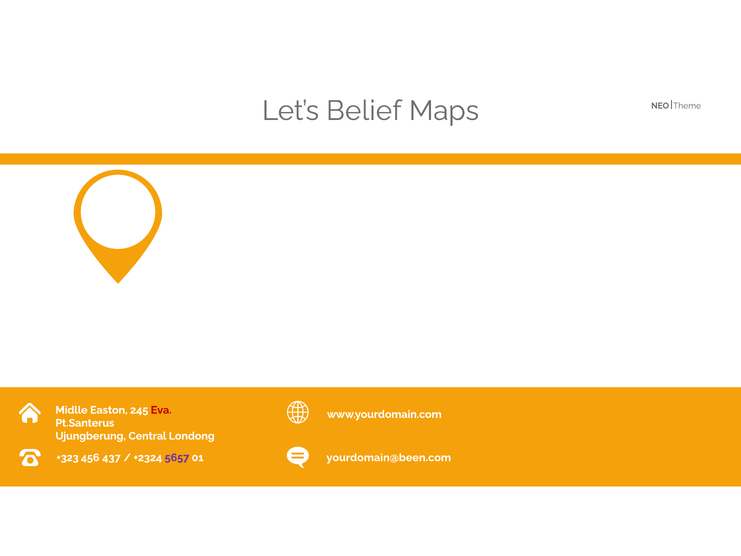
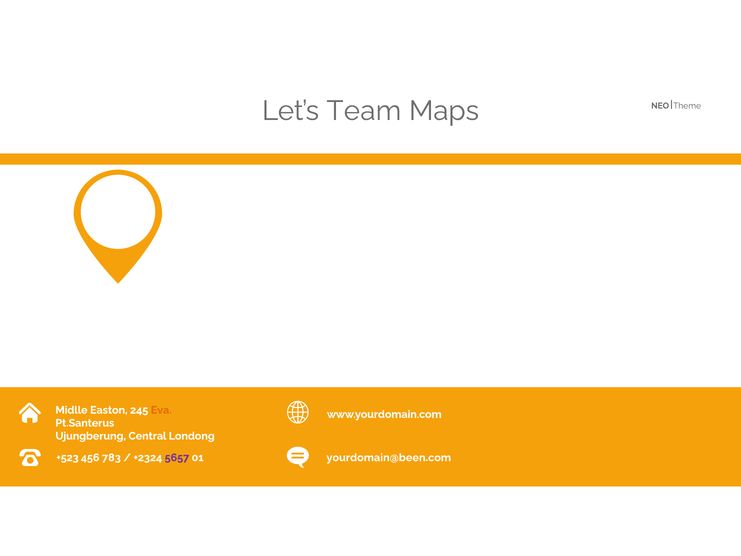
Belief: Belief -> Team (364, 111)
Eva colour: red -> orange (161, 410)
+323: +323 -> +523 (67, 457)
437: 437 -> 783 (111, 457)
